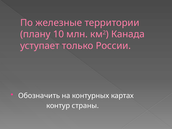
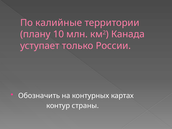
железные: железные -> калийные (59, 23)
